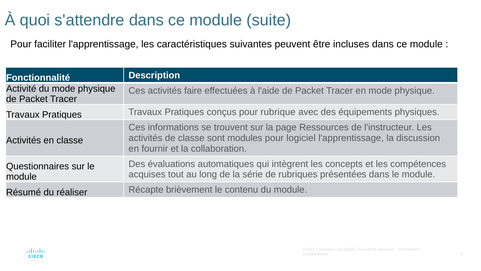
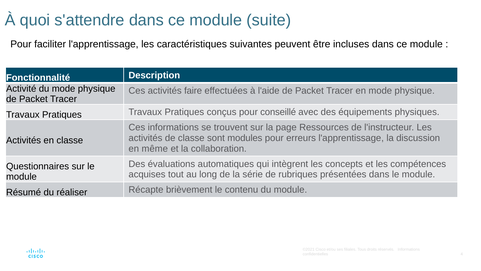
rubrique: rubrique -> conseillé (278, 112)
logiciel: logiciel -> erreurs (301, 138)
fournir: fournir -> même (155, 148)
